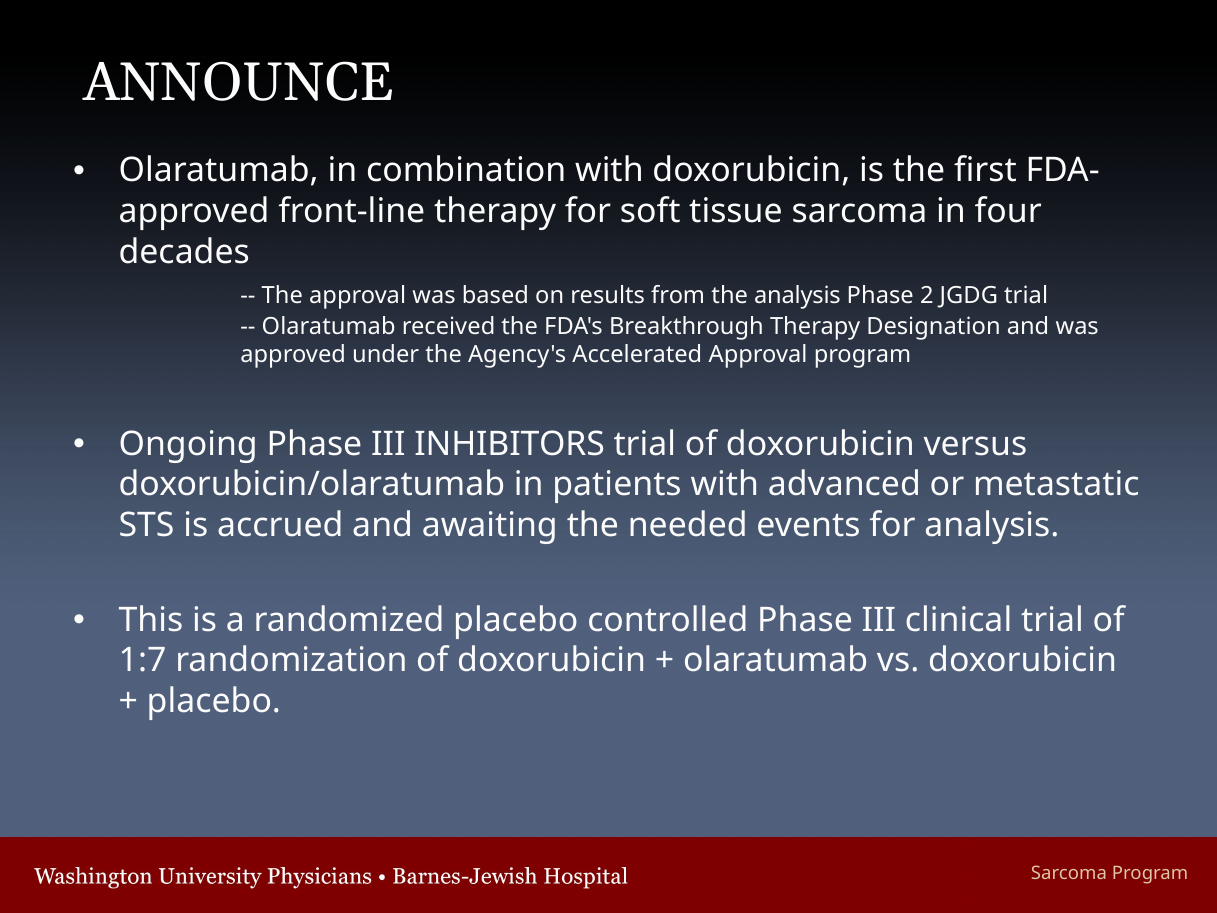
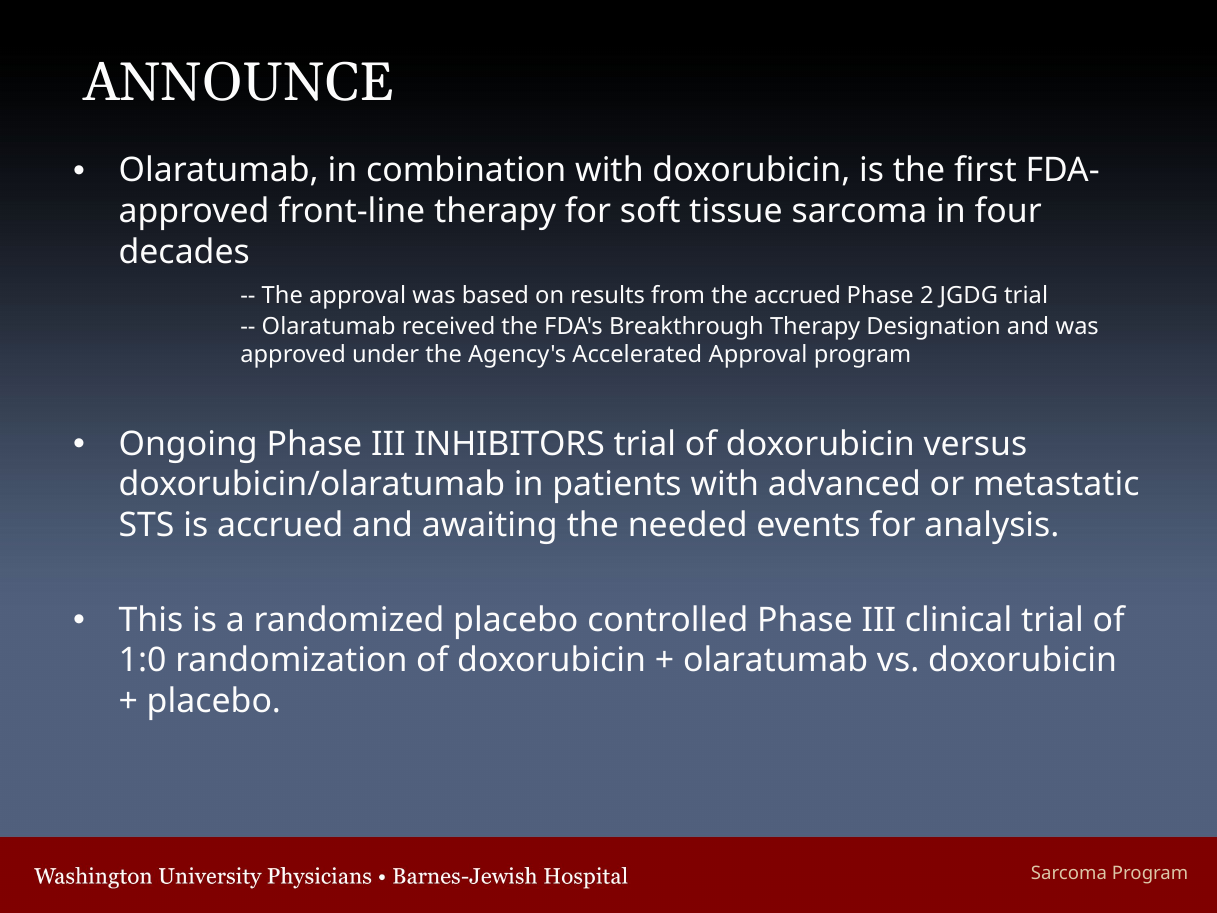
the analysis: analysis -> accrued (798, 296)
1:7: 1:7 -> 1:0 (143, 660)
